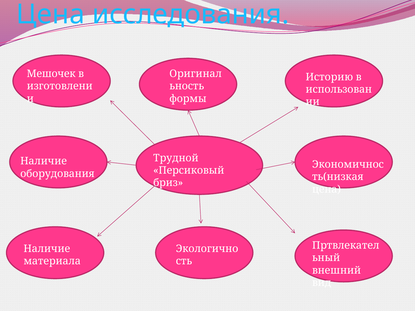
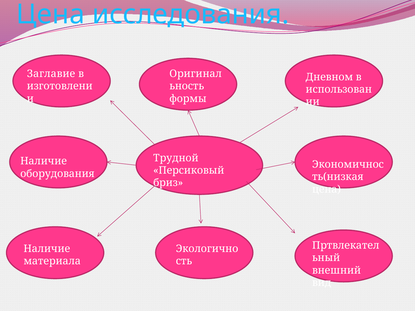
Мешочек: Мешочек -> Заглавие (51, 74)
Историю: Историю -> Дневном (329, 77)
